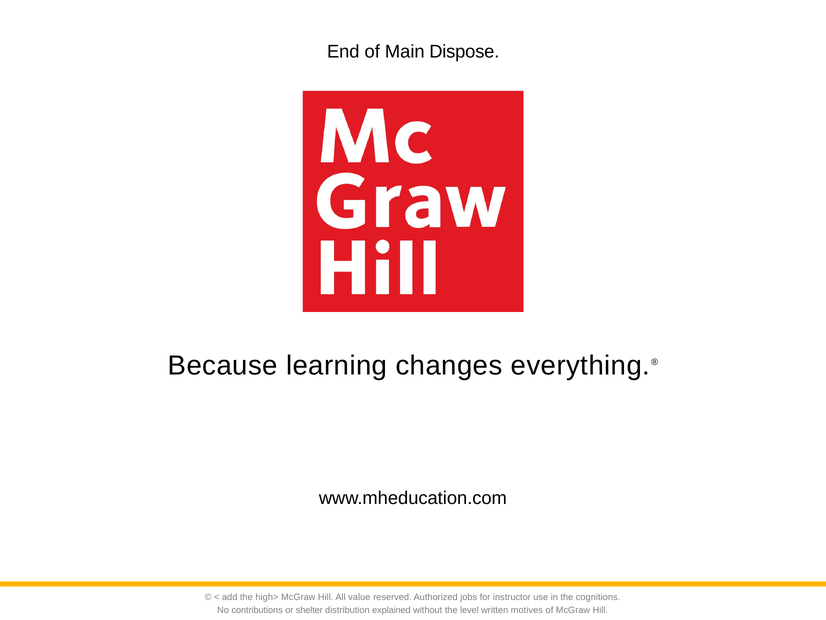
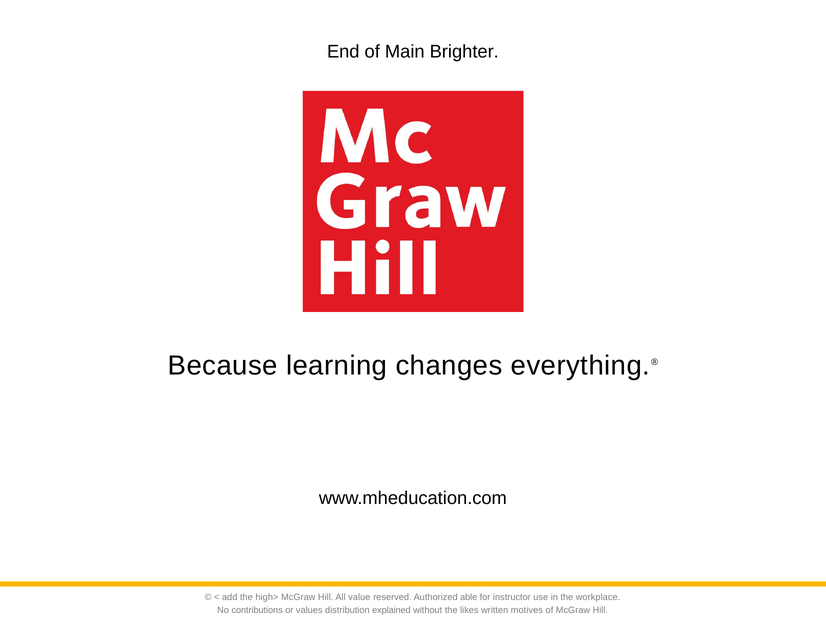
Dispose: Dispose -> Brighter (464, 52)
jobs: jobs -> able (469, 597)
cognitions: cognitions -> workplace (598, 597)
shelter: shelter -> values (309, 610)
level: level -> likes (469, 610)
